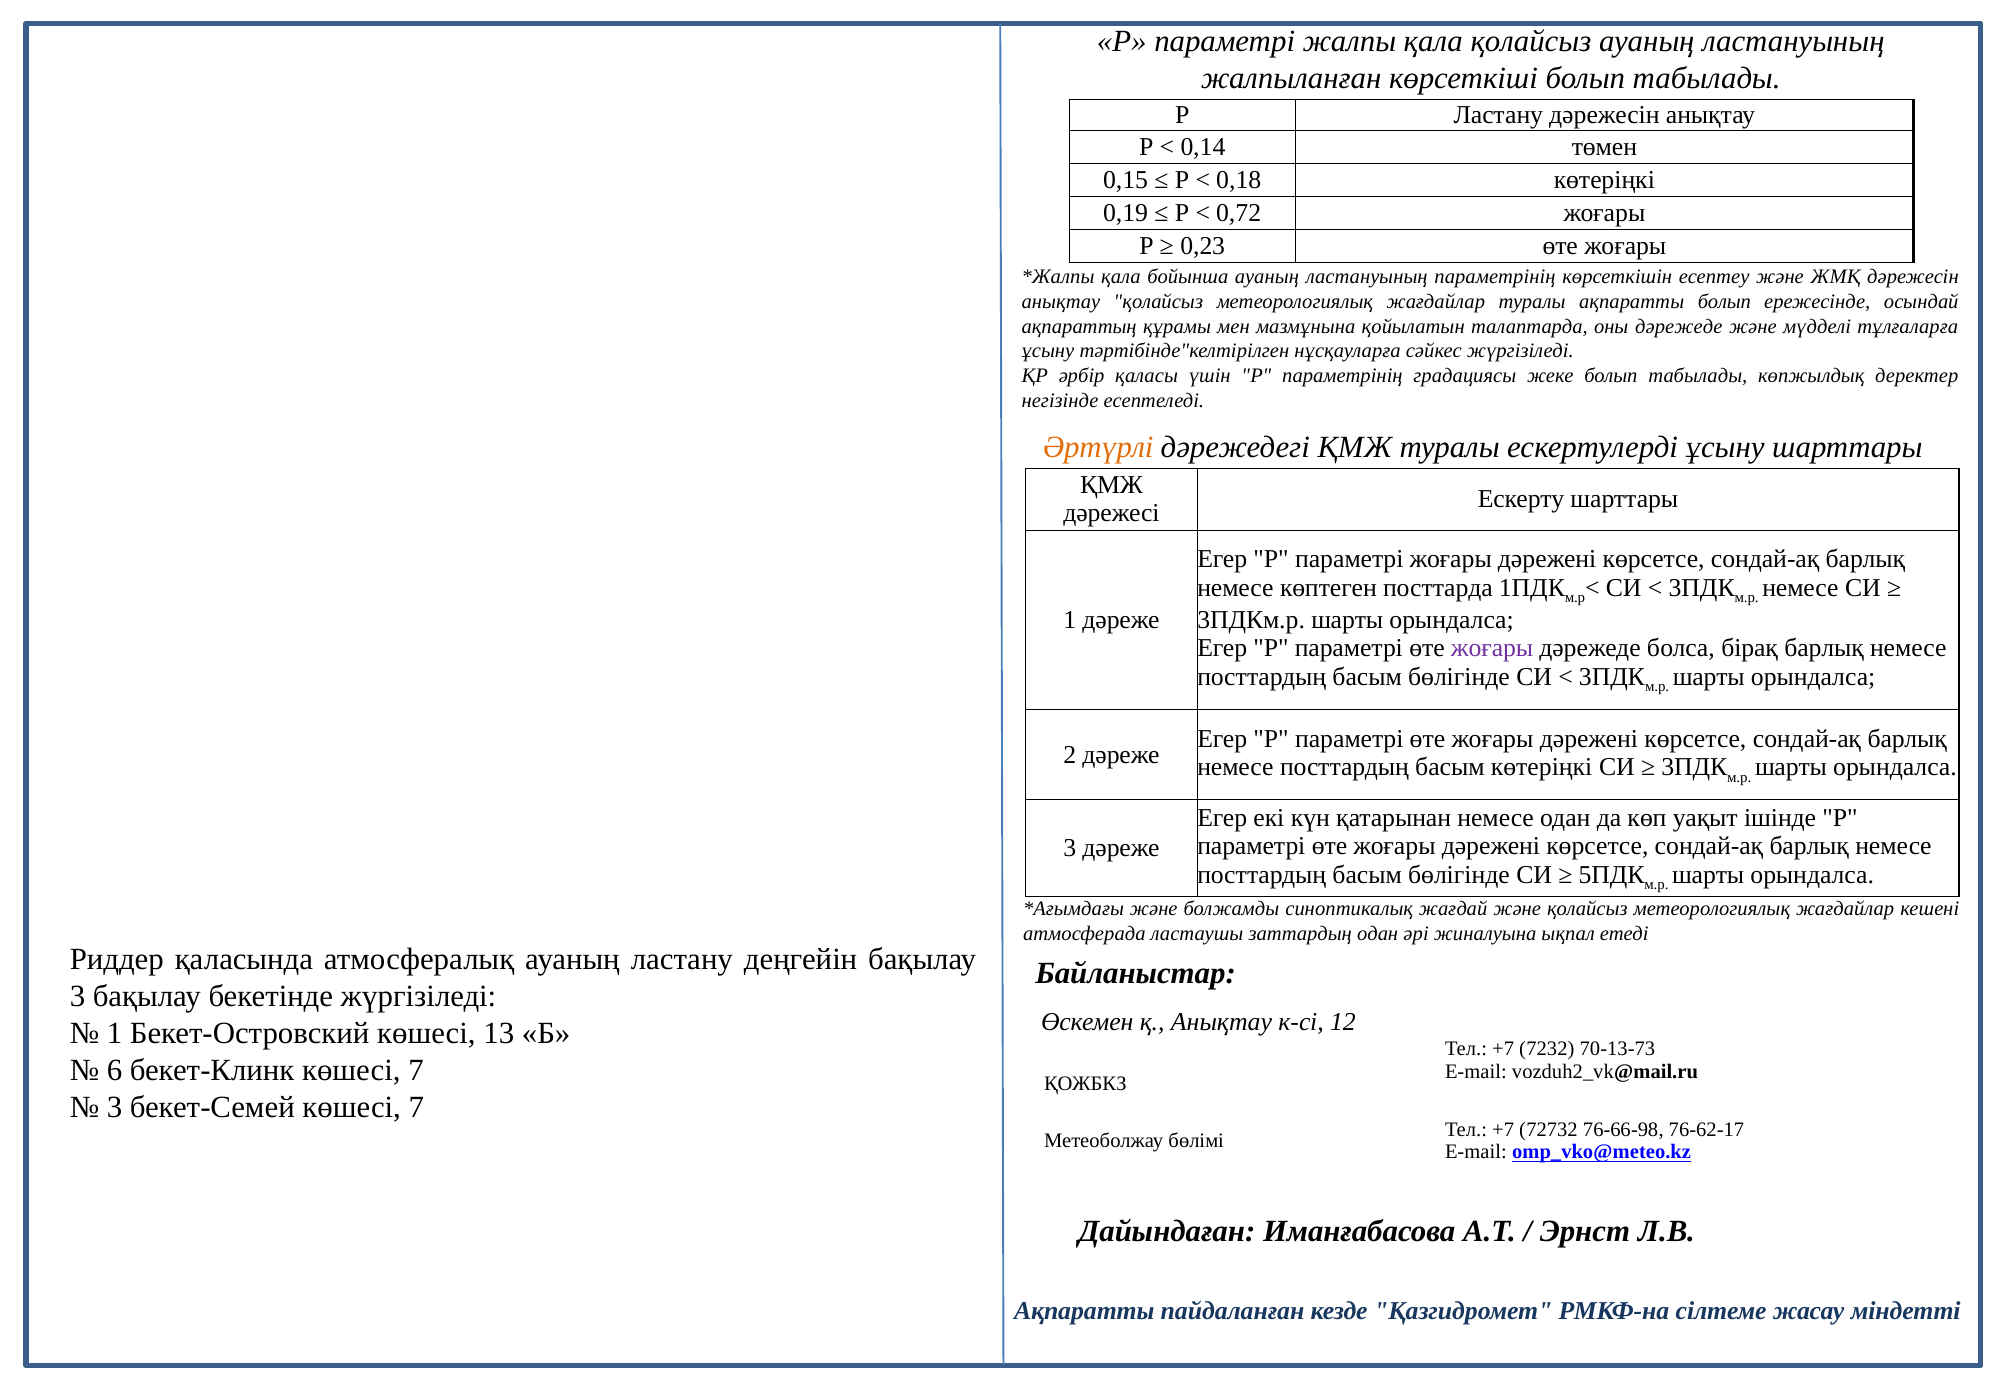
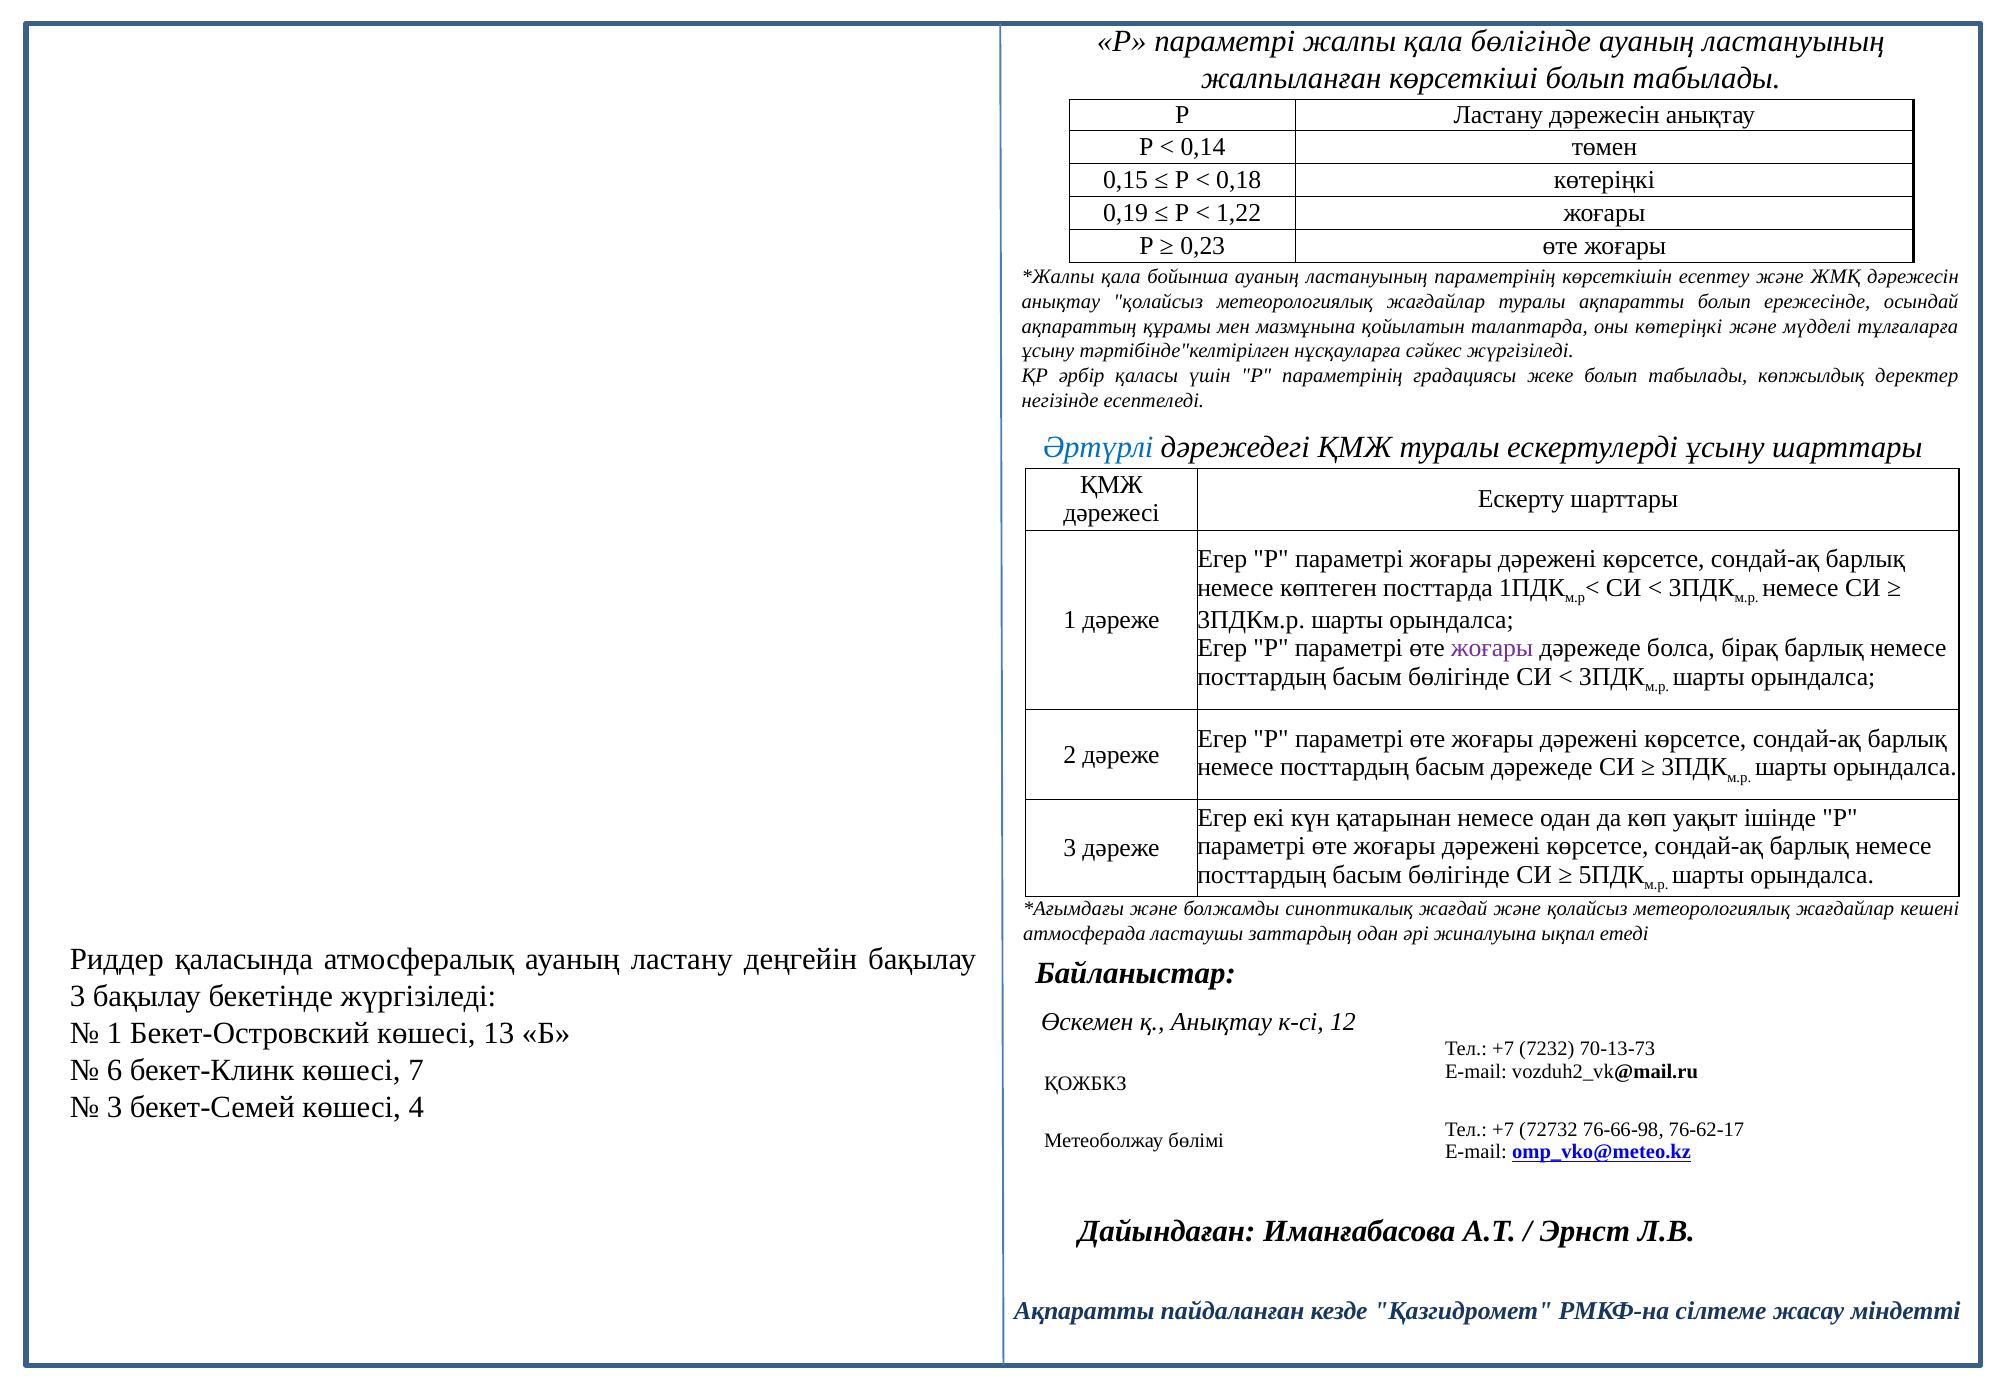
қала қолайсыз: қолайсыз -> бөлігінде (1531, 41)
0,72: 0,72 -> 1,22 (1239, 213)
оны дәрежеде: дәрежеде -> көтеріңкі (1679, 326)
Әртүрлі colour: orange -> blue (1098, 447)
басым көтеріңкі: көтеріңкі -> дәрежеде (1542, 767)
бекет-Семей көшесі 7: 7 -> 4 (416, 1107)
